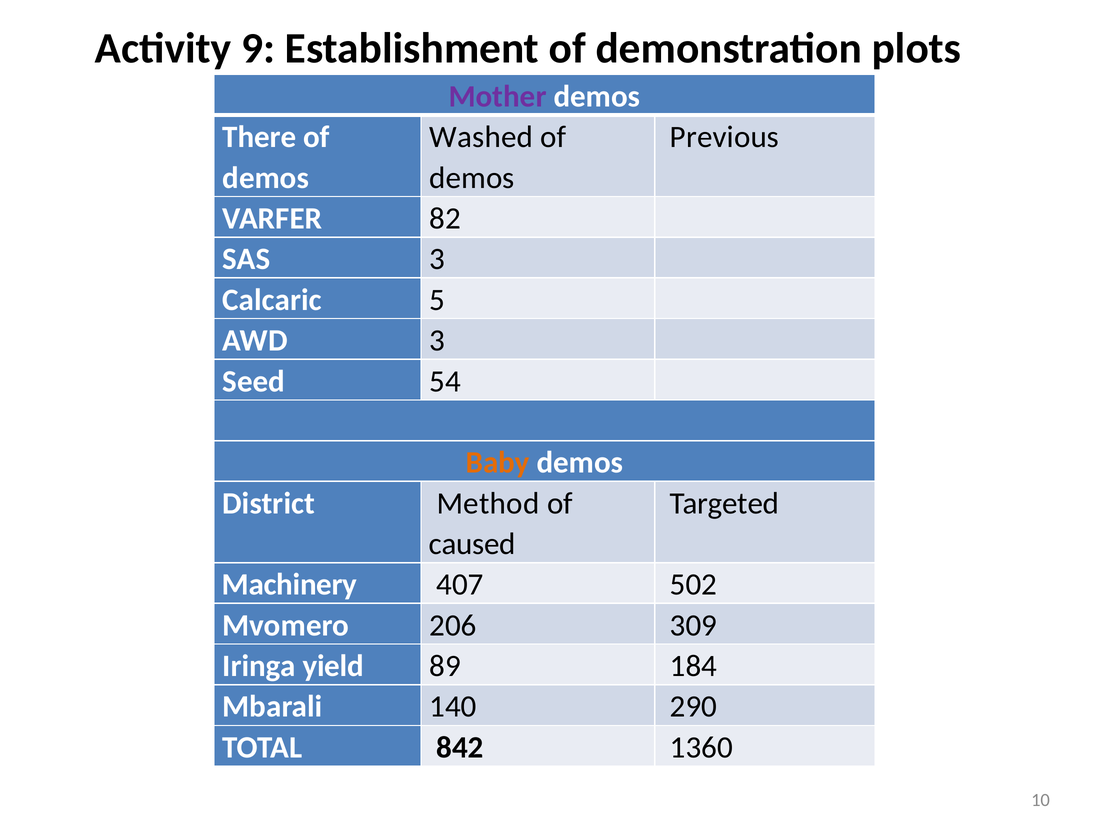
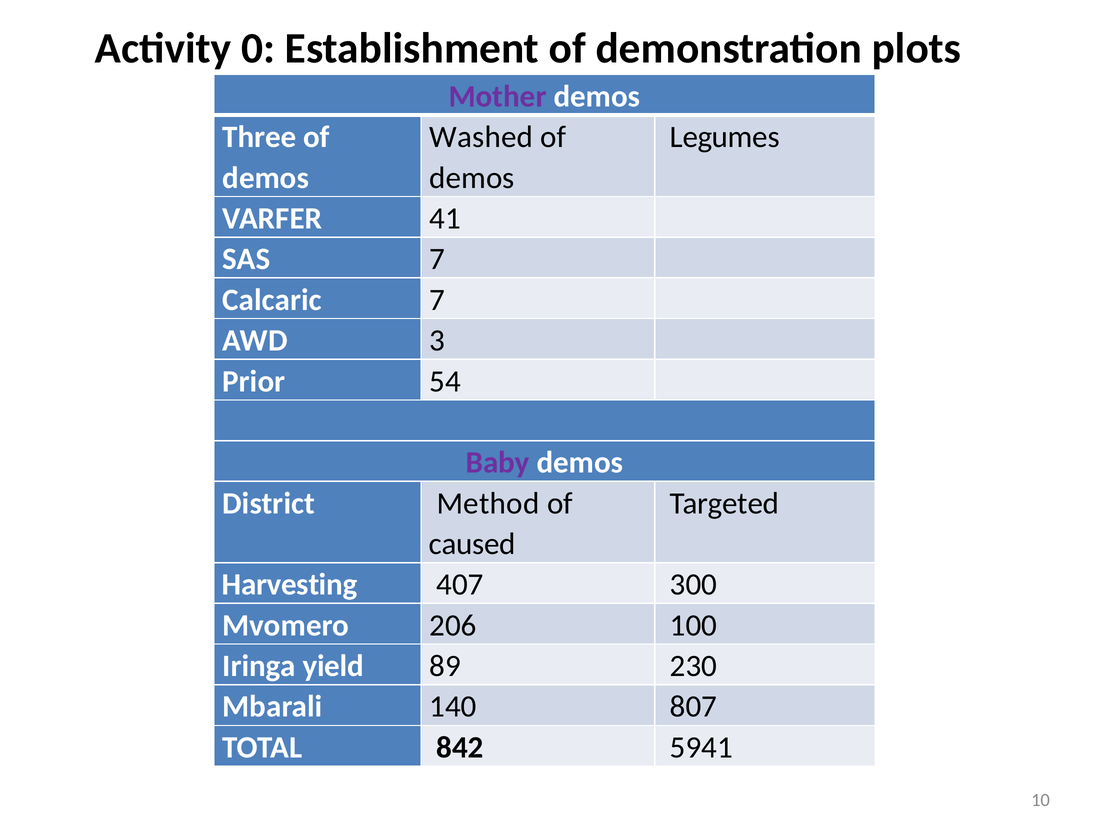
9: 9 -> 0 (258, 49)
There: There -> Three (259, 137)
Previous: Previous -> Legumes (725, 137)
82: 82 -> 41 (445, 218)
SAS 3: 3 -> 7 (437, 259)
Calcaric 5: 5 -> 7 (437, 300)
Seed: Seed -> Prior (254, 381)
Baby colour: orange -> purple (498, 462)
Machinery: Machinery -> Harvesting (290, 584)
502: 502 -> 300 (693, 584)
309: 309 -> 100 (693, 625)
184: 184 -> 230 (693, 666)
290: 290 -> 807 (693, 707)
1360: 1360 -> 5941 (701, 747)
